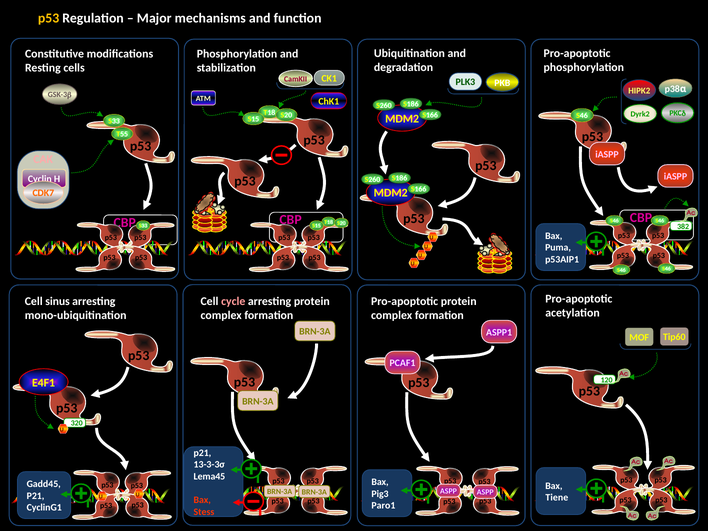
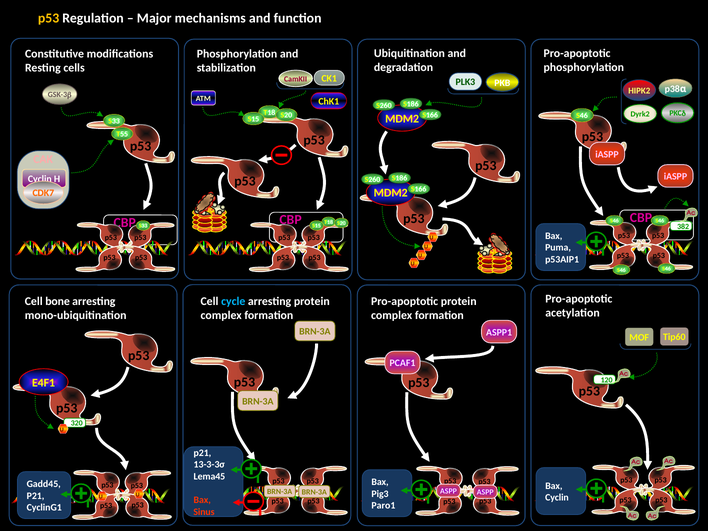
sinus: sinus -> bone (58, 301)
cycle colour: pink -> light blue (233, 301)
Tiene: Tiene -> Cyclin (557, 498)
Stess: Stess -> Sinus (204, 512)
